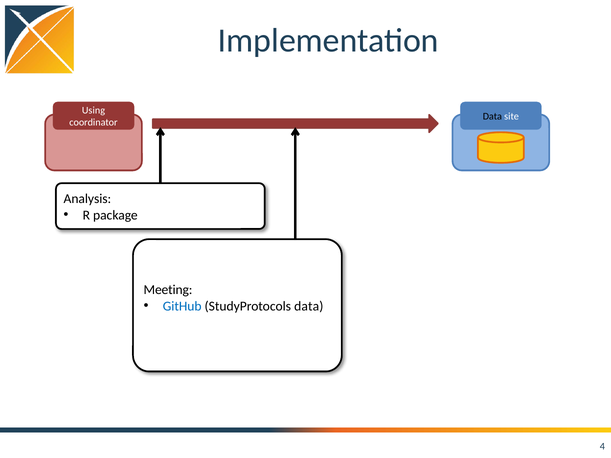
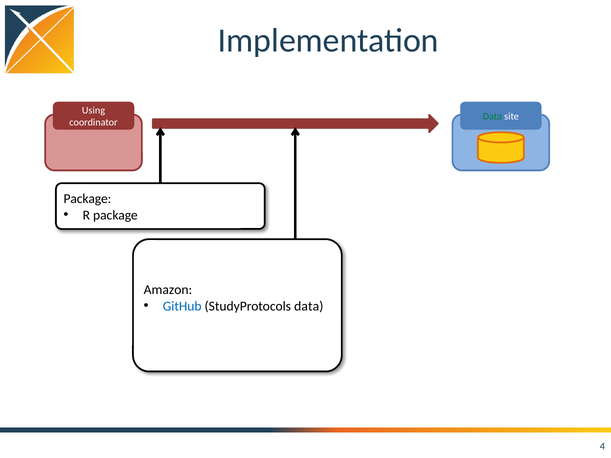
Data colour: black -> green (492, 116)
Analysis: Analysis -> Package (87, 199)
Meeting: Meeting -> Amazon (168, 290)
